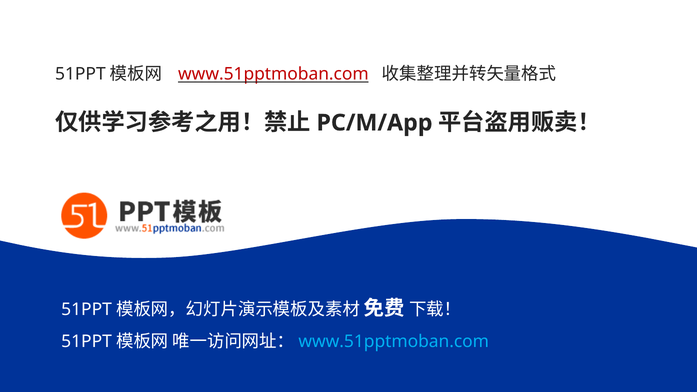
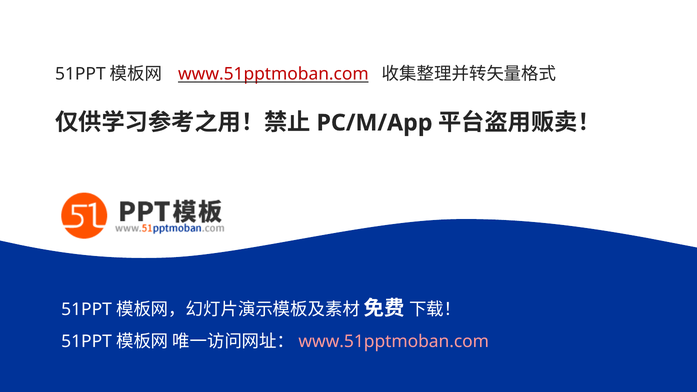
www.51pptmoban.com colour: light blue -> pink (394, 341)
